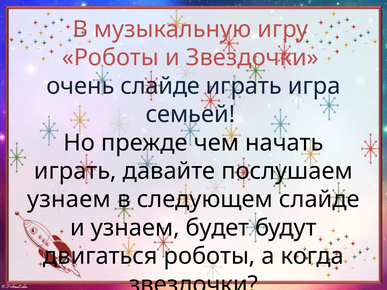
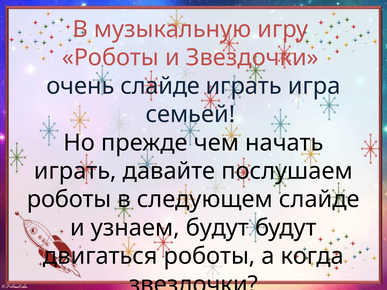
узнаем: узнаем -> роботы (69, 200)
узнаем будет: будет -> будут (217, 228)
